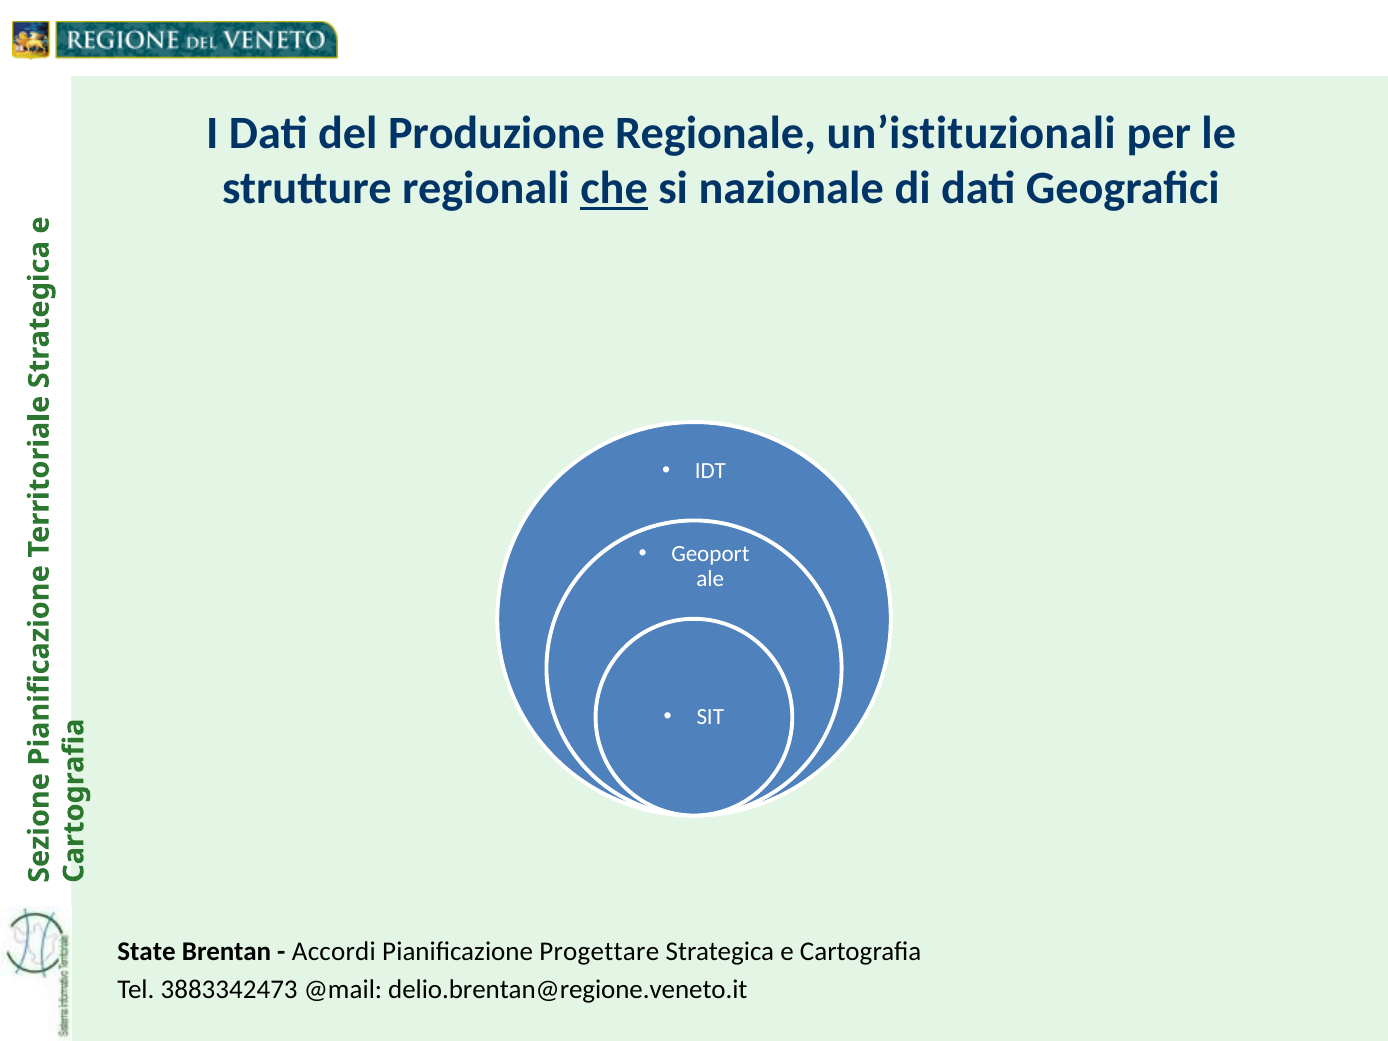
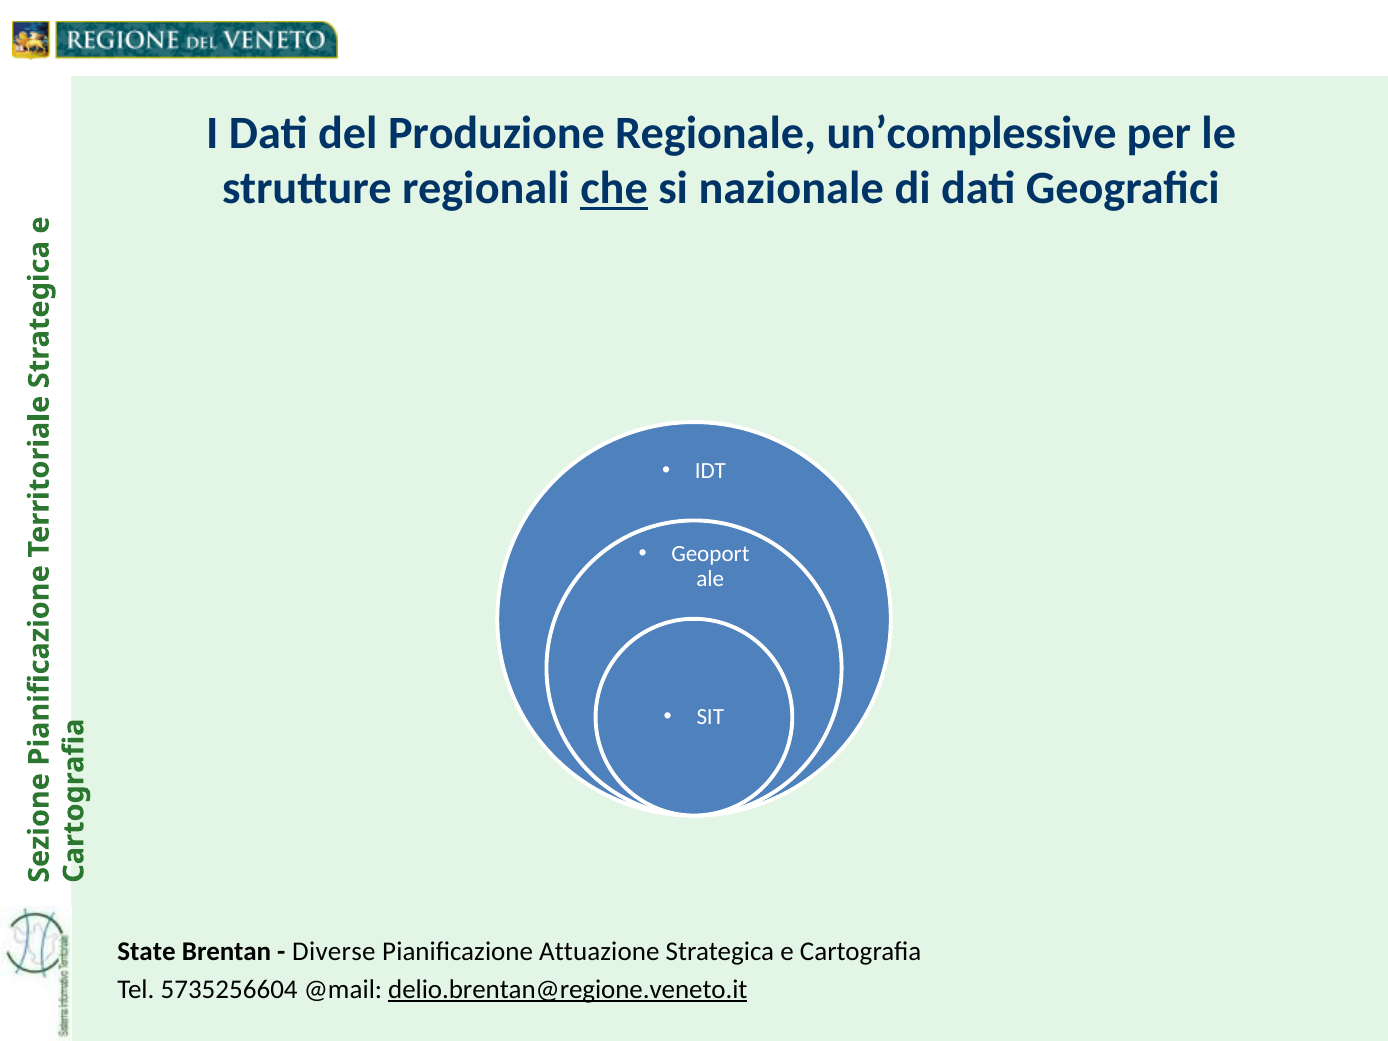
un’istituzionali: un’istituzionali -> un’complessive (972, 133)
Accordi: Accordi -> Diverse (334, 951)
Progettare: Progettare -> Attuazione (599, 951)
3883342473: 3883342473 -> 5735256604 (229, 989)
delio.brentan@regione.veneto.it underline: none -> present (568, 989)
